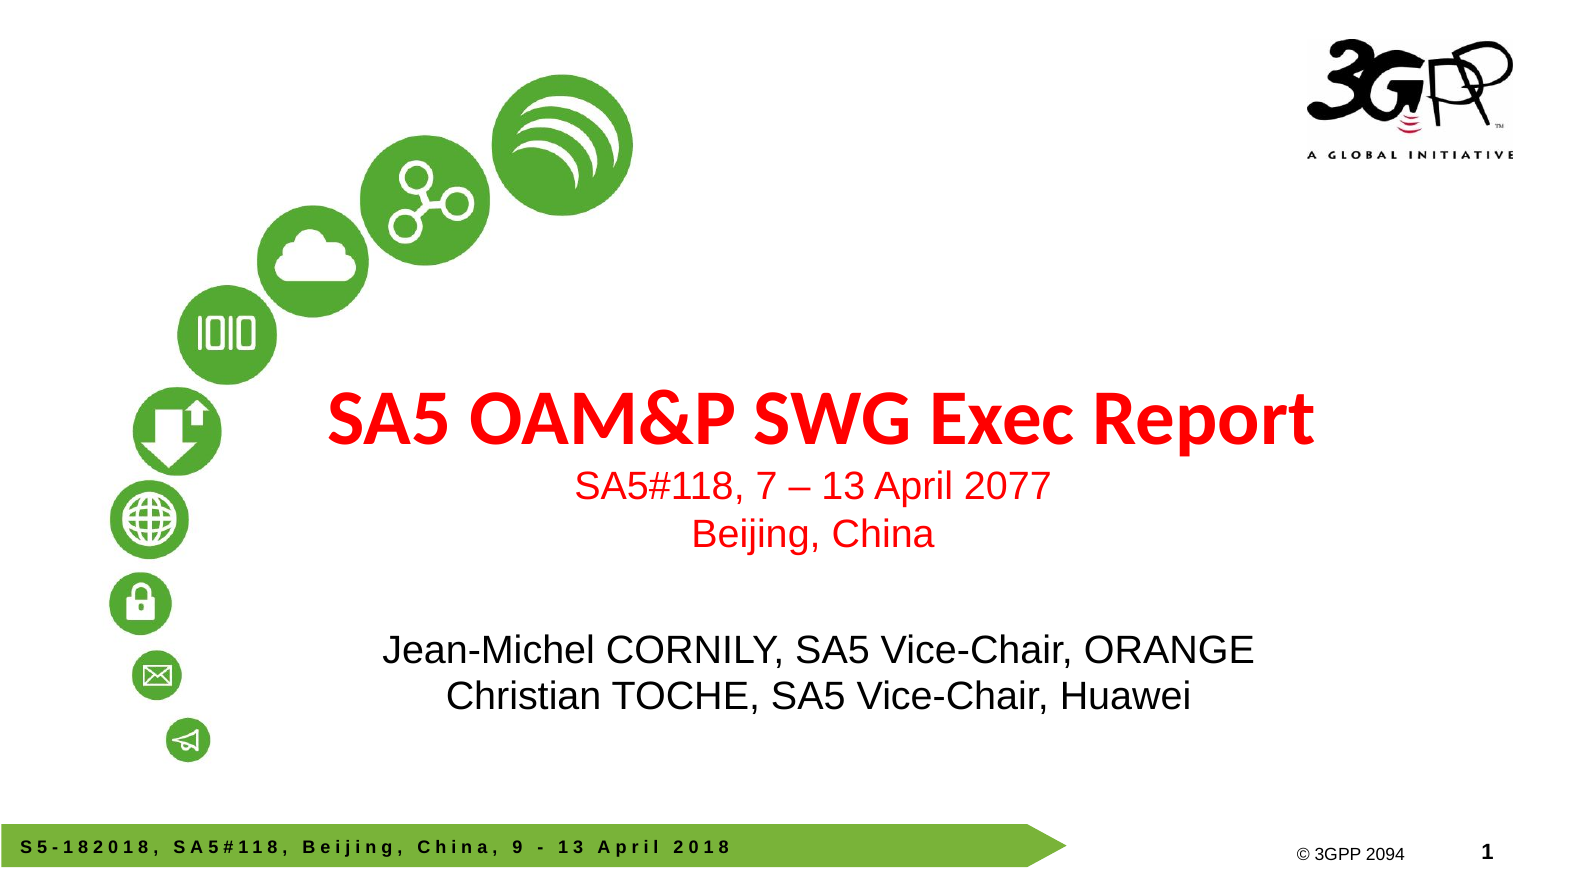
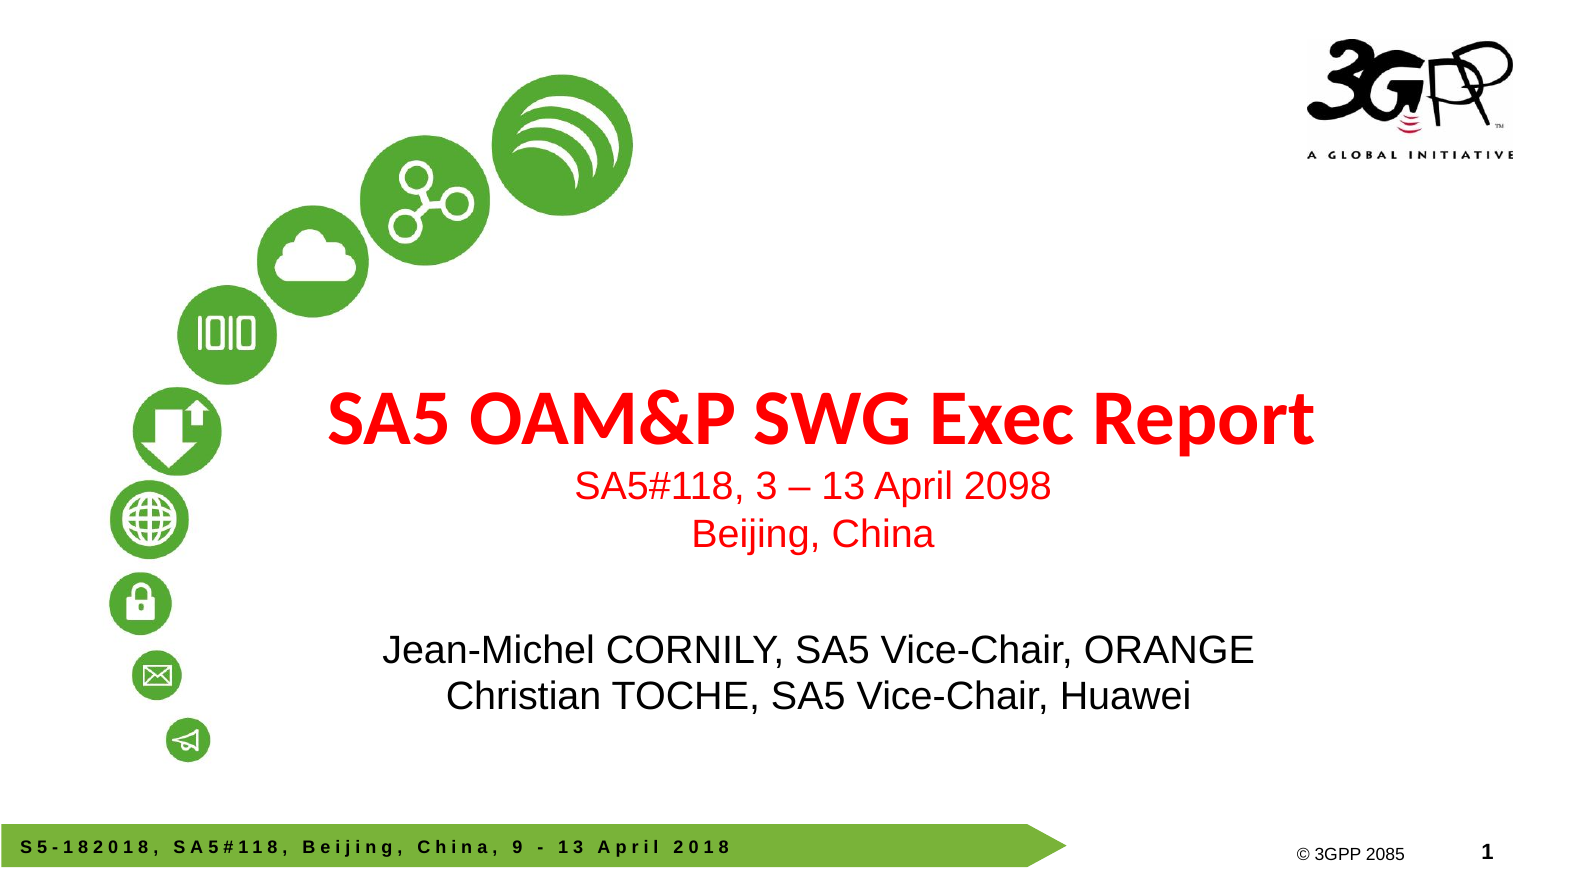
7: 7 -> 3 (767, 487)
2077: 2077 -> 2098 (1008, 487)
2094: 2094 -> 2085 (1385, 855)
